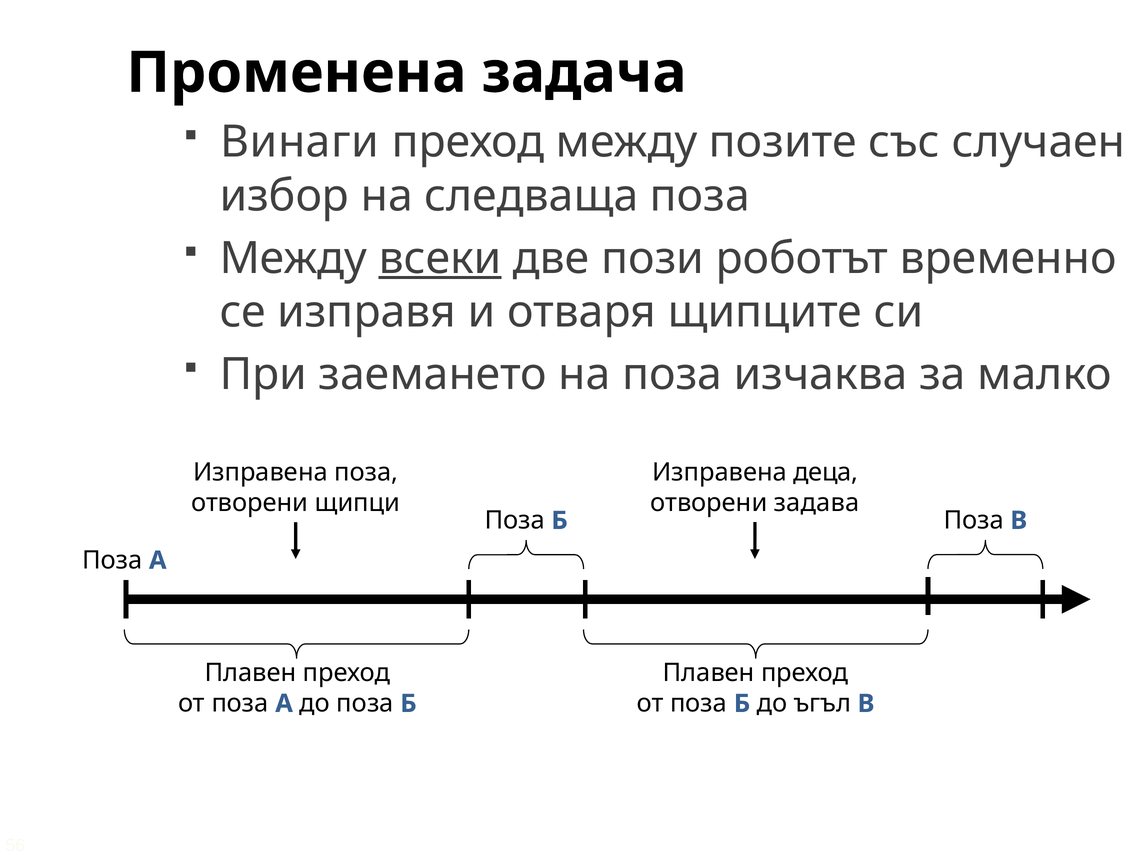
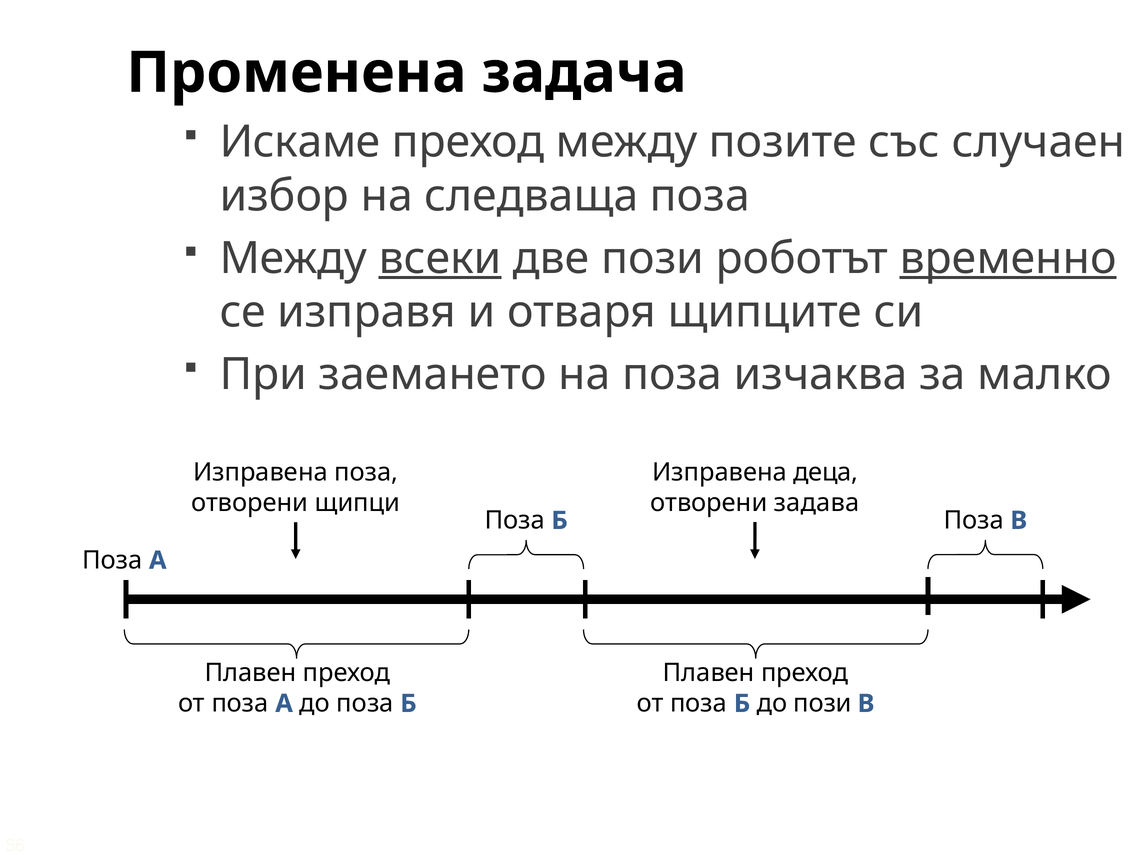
Винаги: Винаги -> Искаме (300, 142)
временно underline: none -> present (1008, 258)
до ъгъл: ъгъл -> пози (823, 704)
